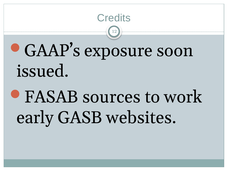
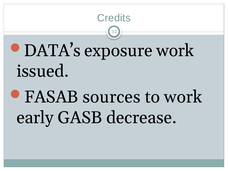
GAAP’s: GAAP’s -> DATA’s (52, 51)
exposure soon: soon -> work (175, 51)
websites: websites -> decrease (141, 118)
